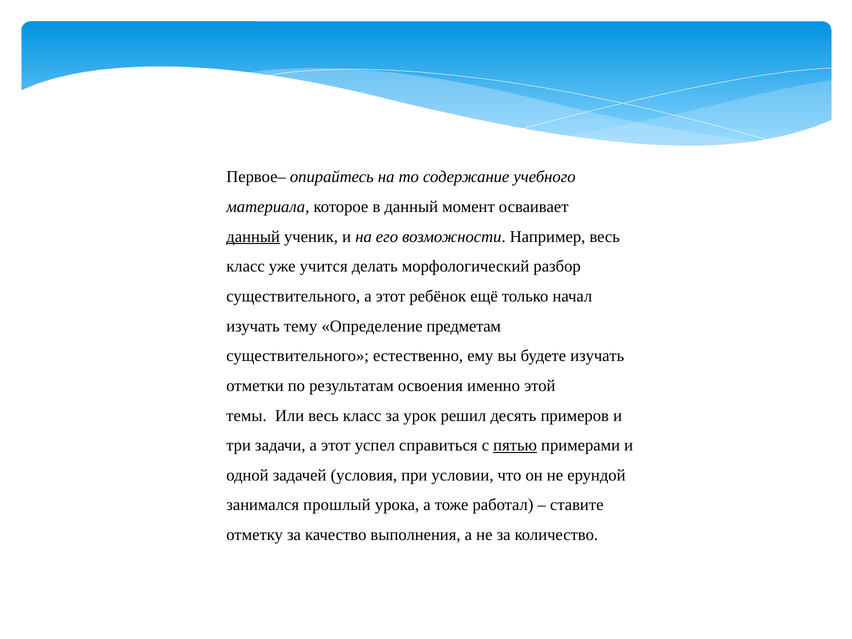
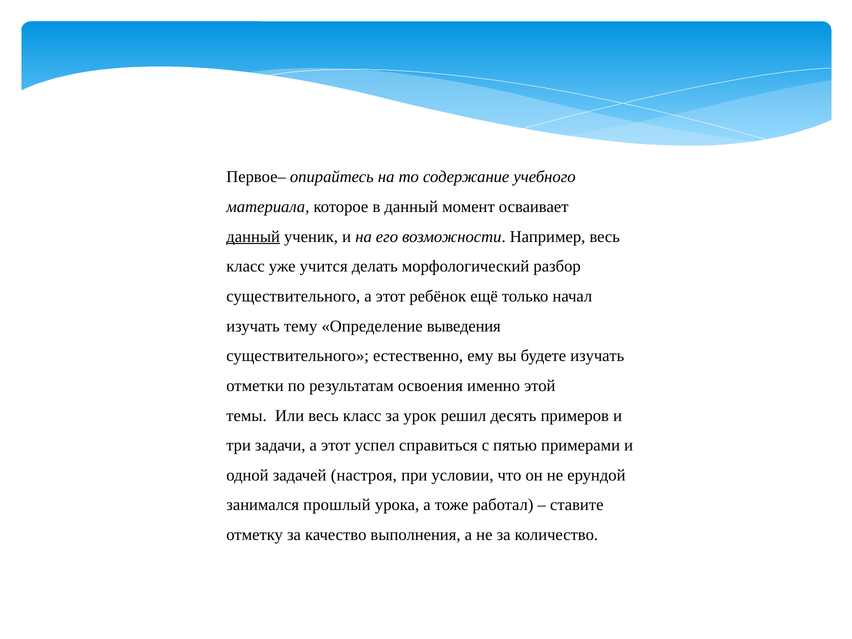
предметам: предметам -> выведения (464, 326)
пятью underline: present -> none (515, 445)
условия: условия -> настроя (364, 475)
